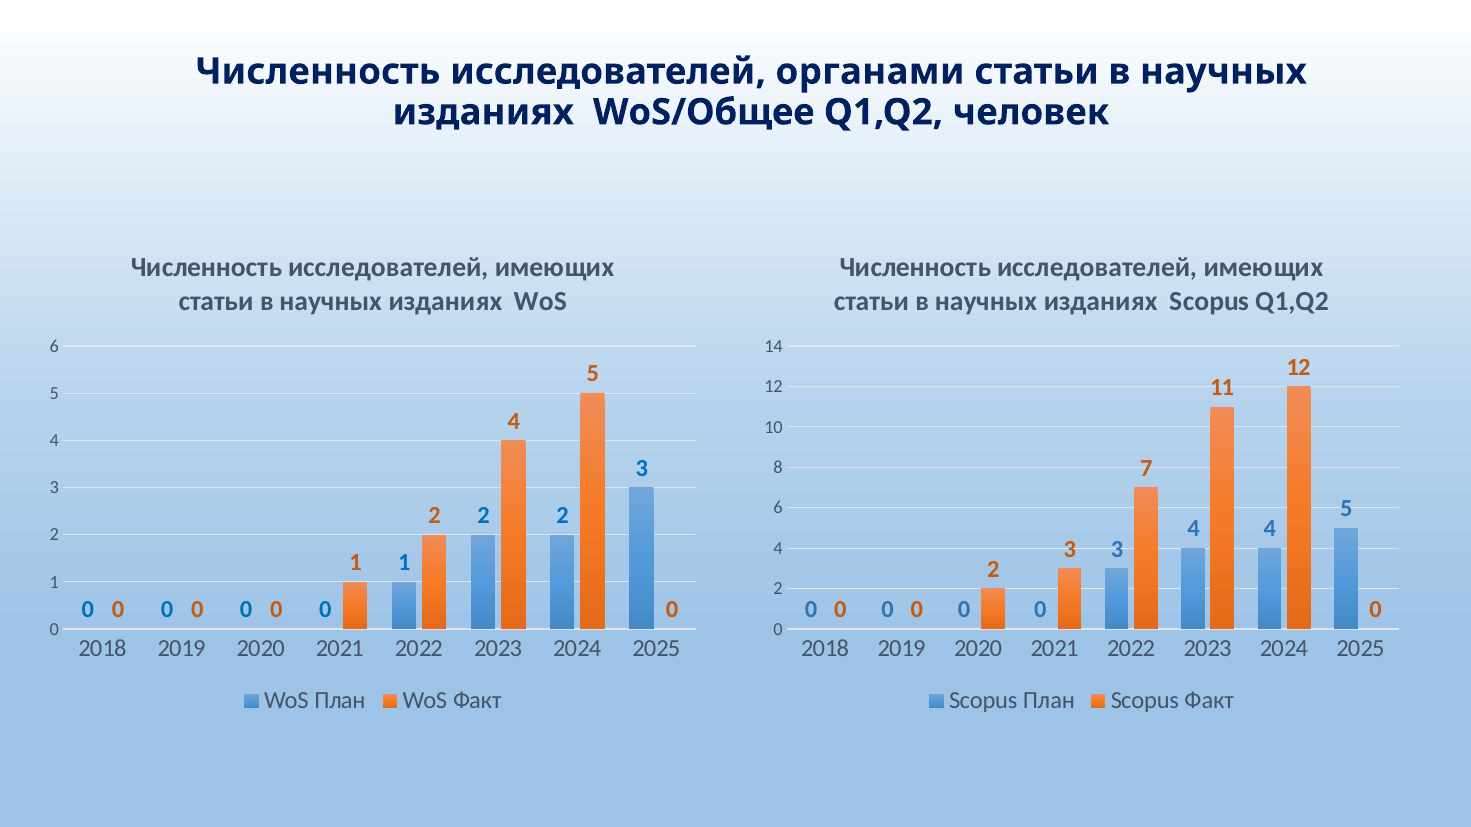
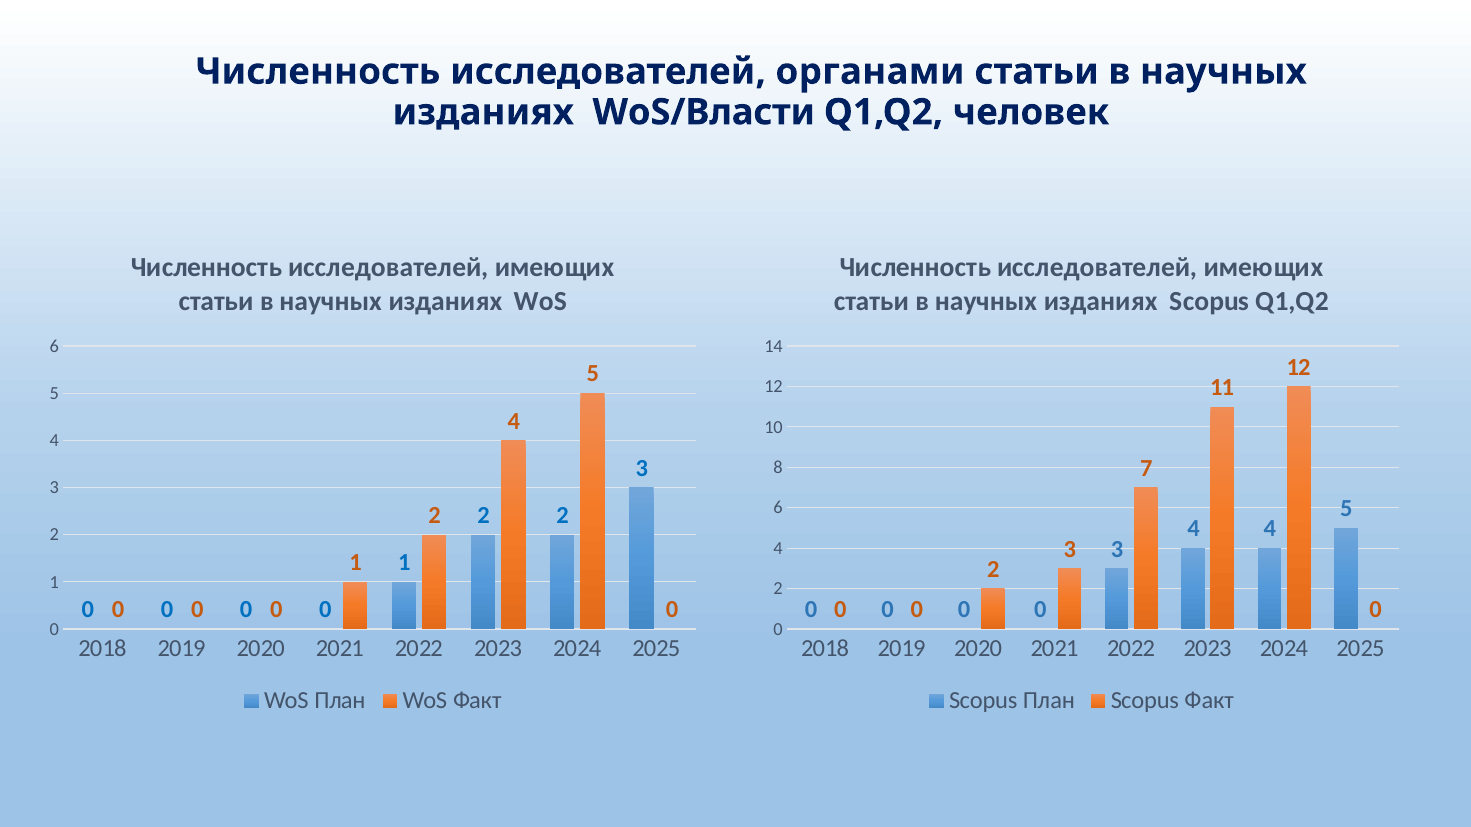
WoS/Общее: WoS/Общее -> WoS/Власти (704, 112)
